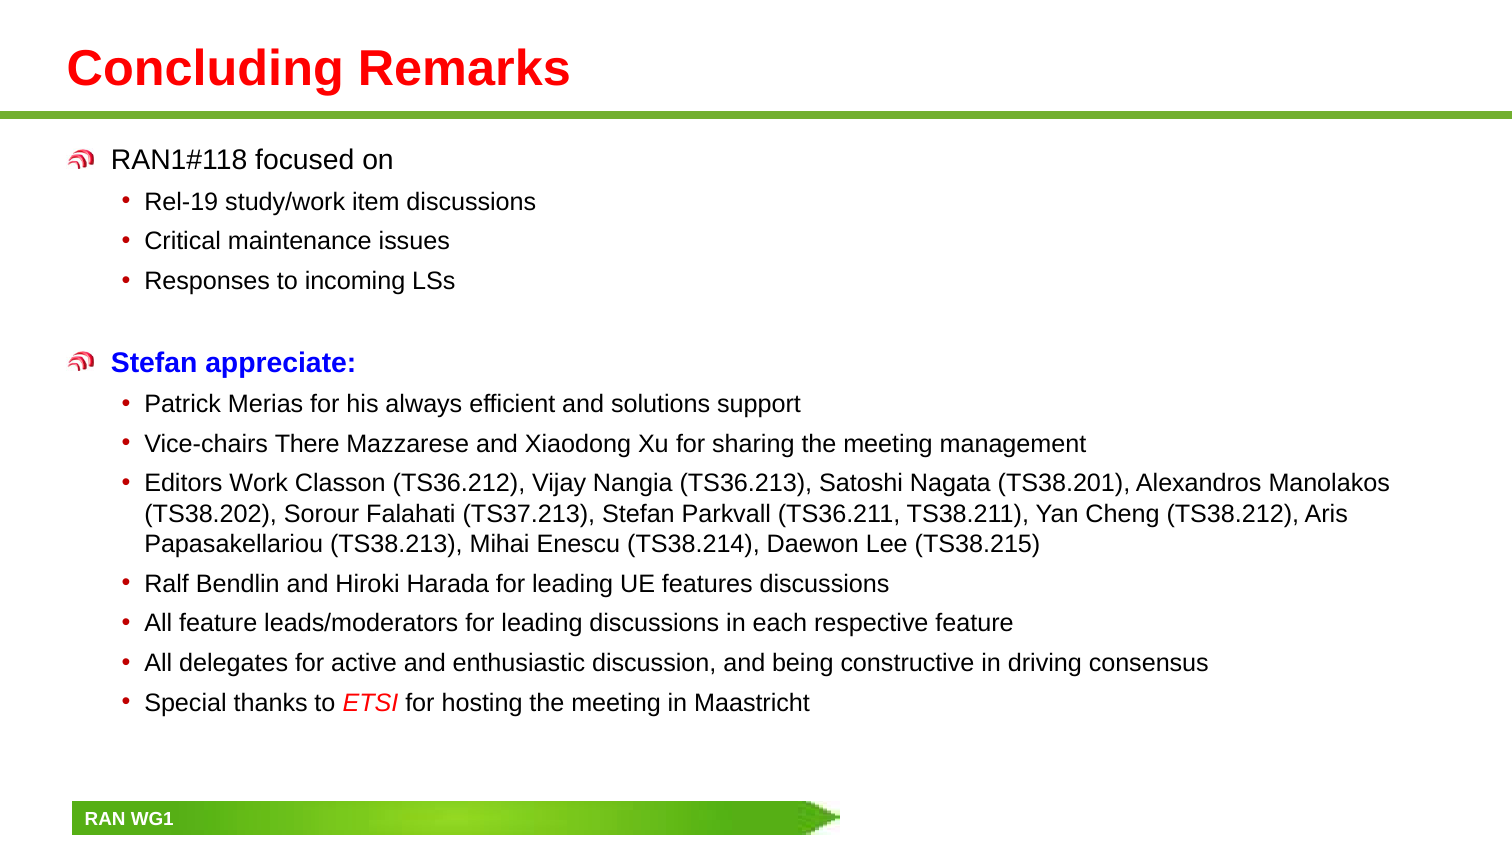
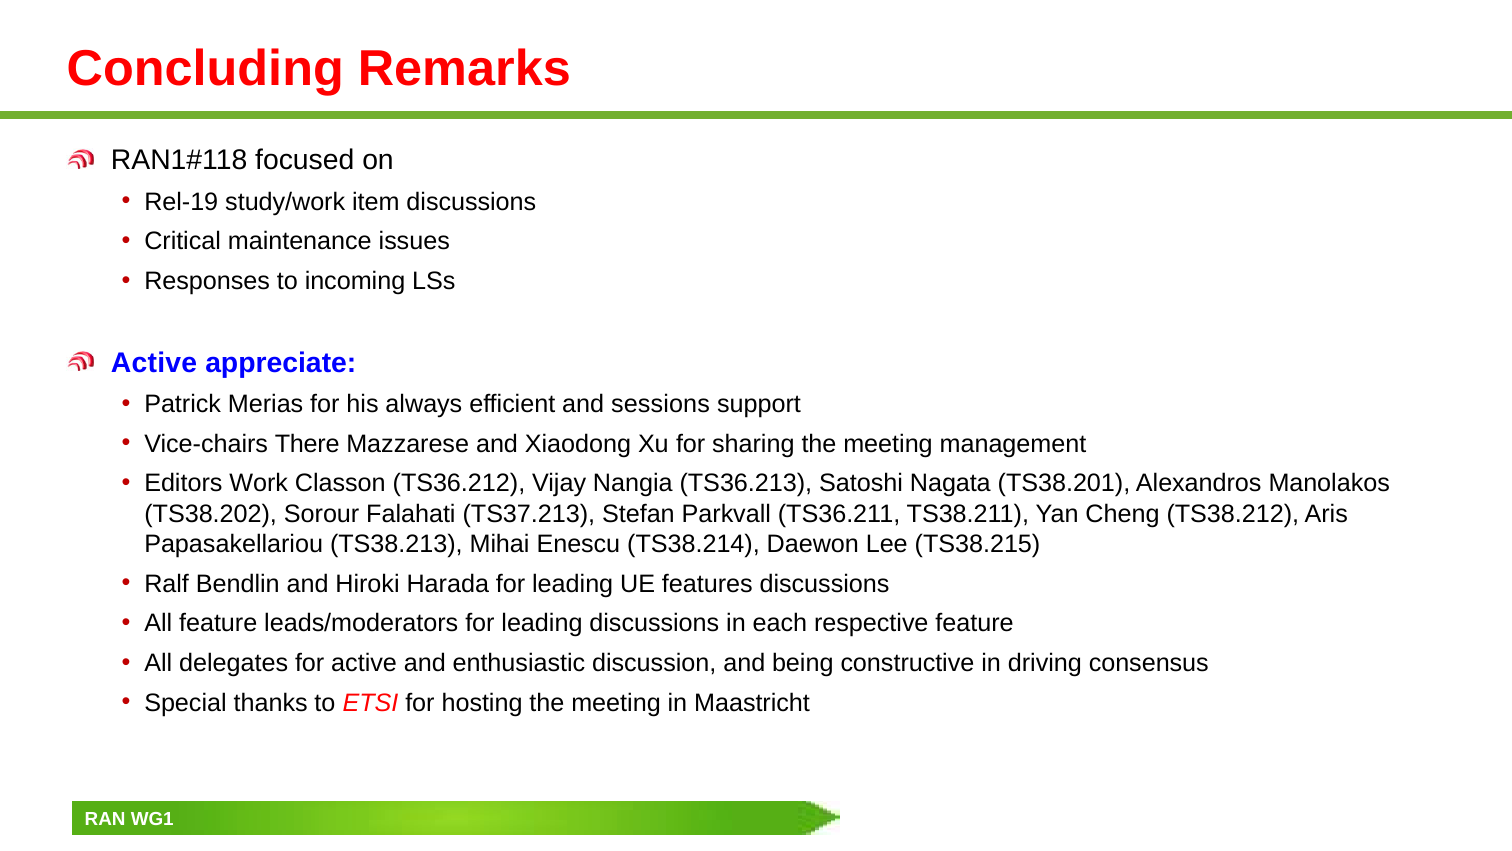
Stefan: Stefan -> Active (154, 363)
solutions: solutions -> sessions (660, 404)
